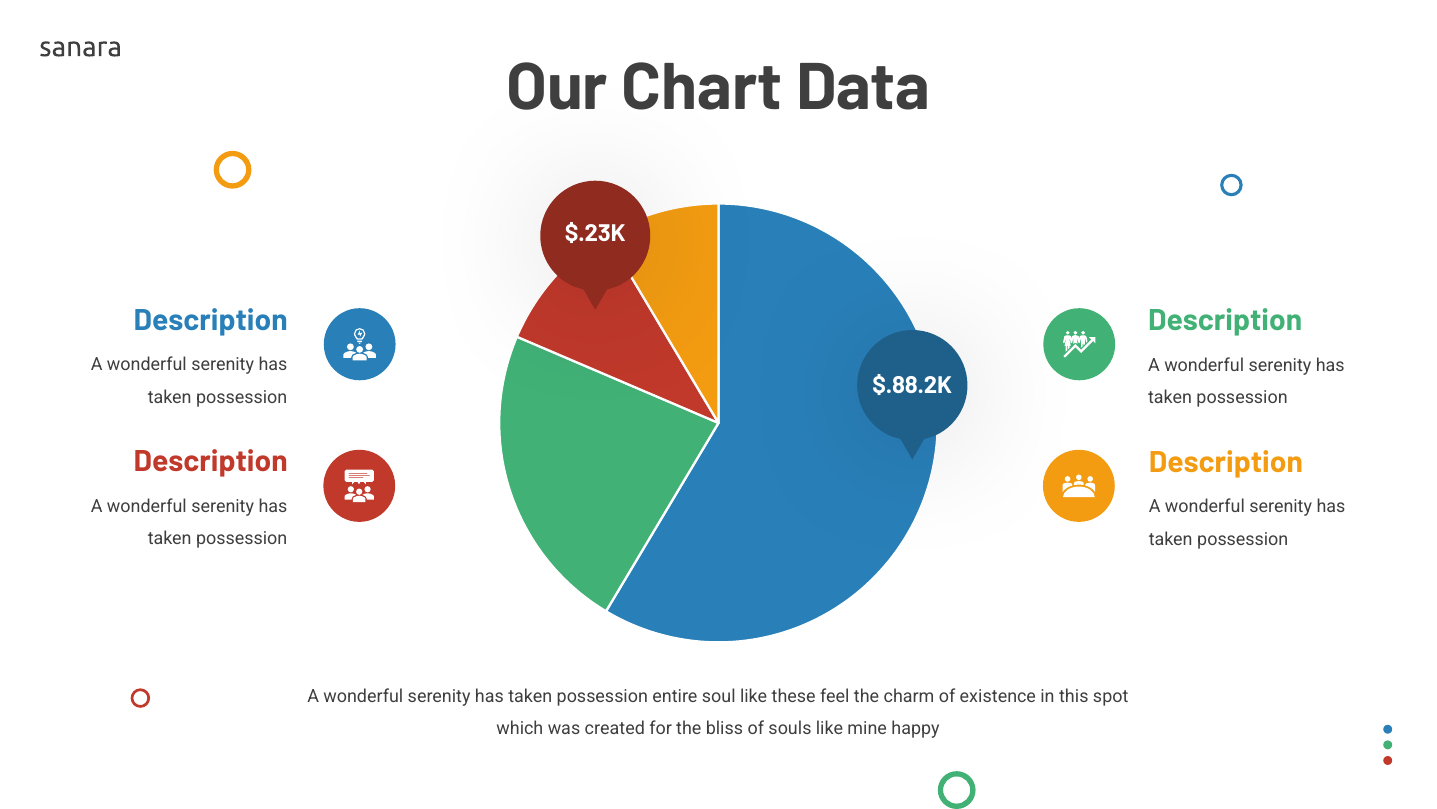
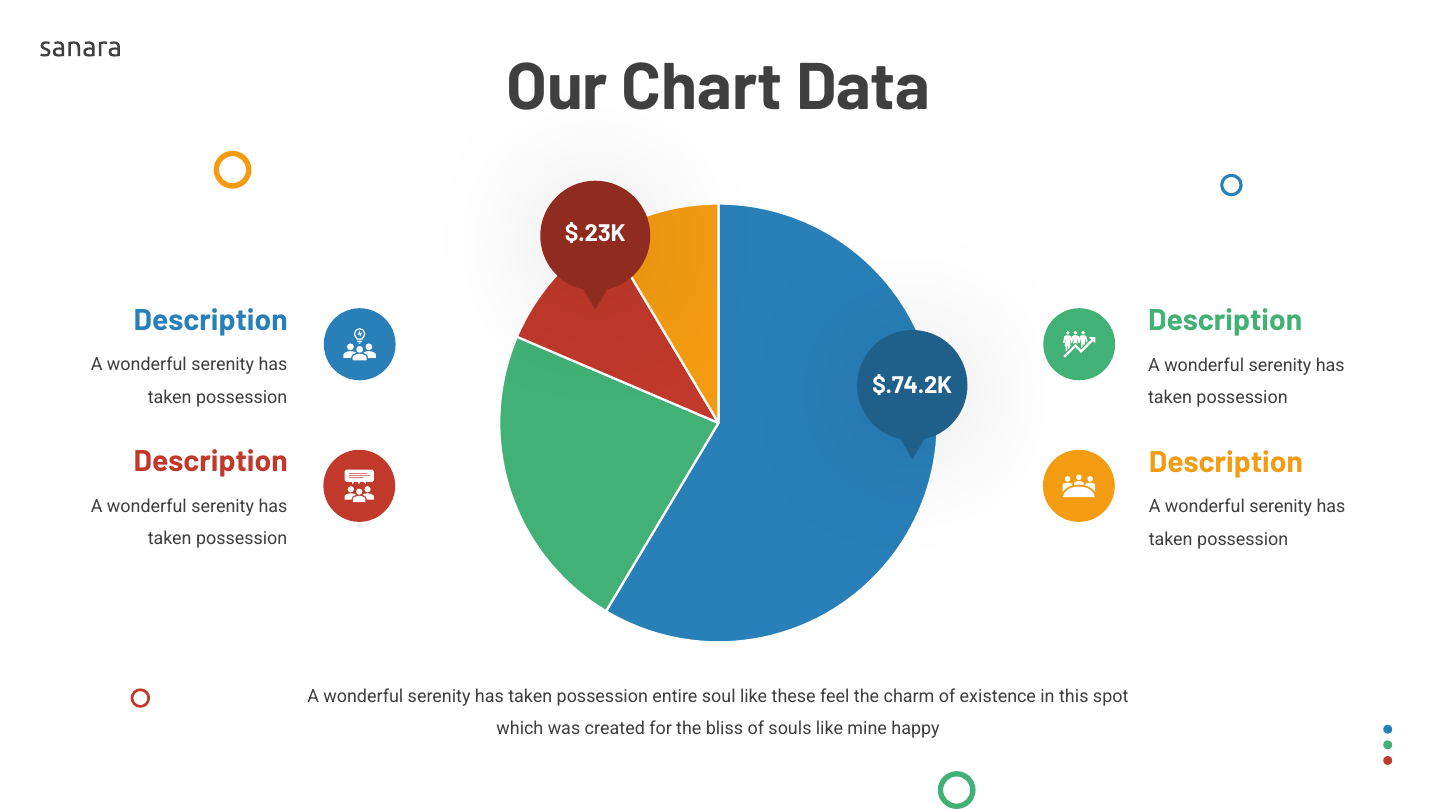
$.88.2K: $.88.2K -> $.74.2K (912, 385)
